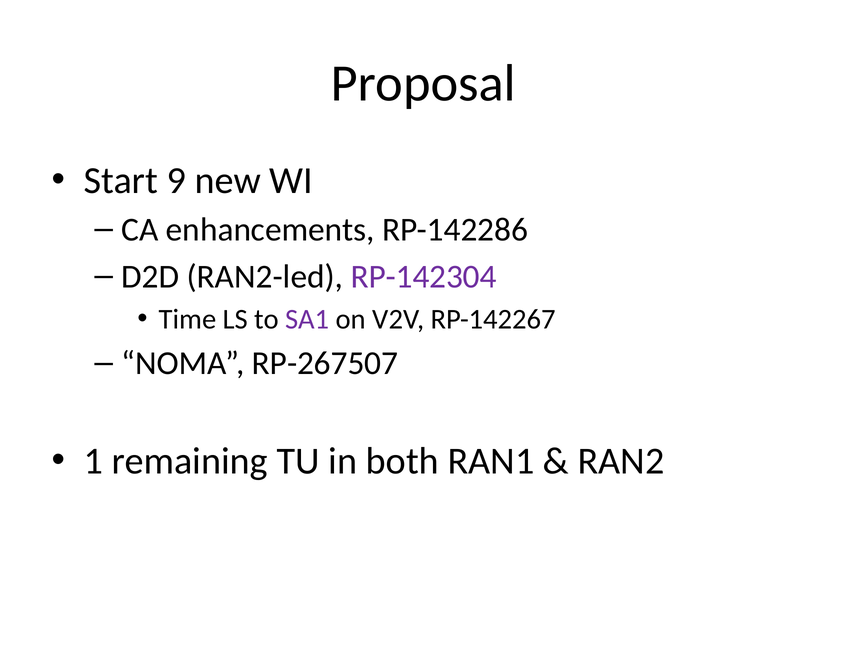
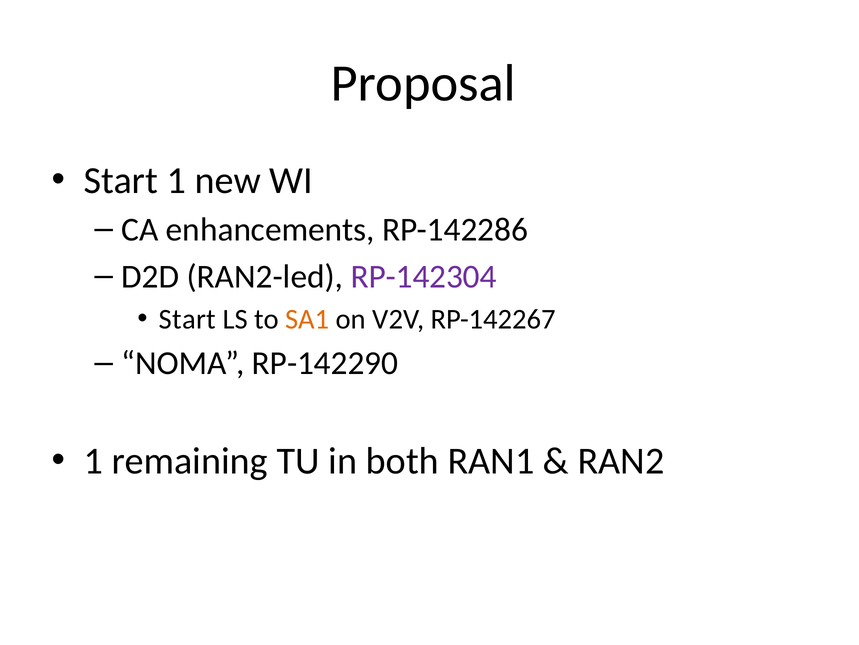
Start 9: 9 -> 1 (176, 180)
Time: Time -> Start (187, 319)
SA1 colour: purple -> orange (307, 319)
RP-267507: RP-267507 -> RP-142290 (325, 363)
